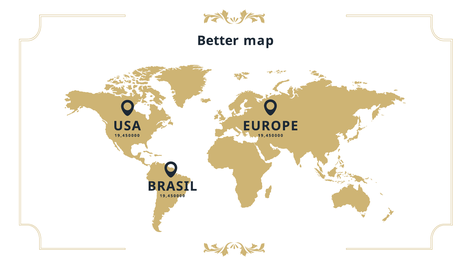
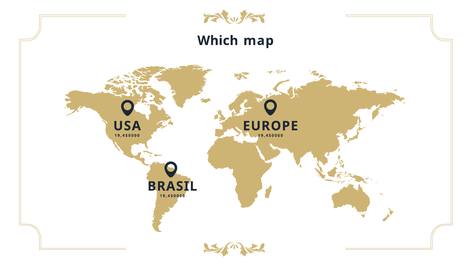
Better: Better -> Which (218, 41)
